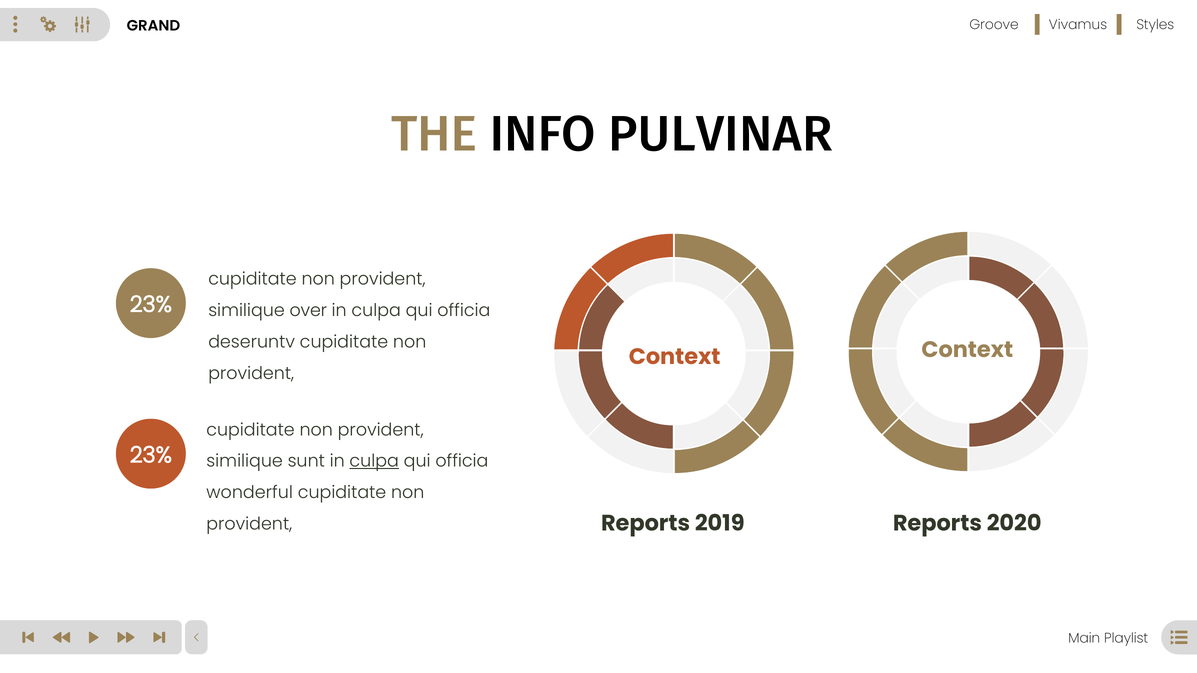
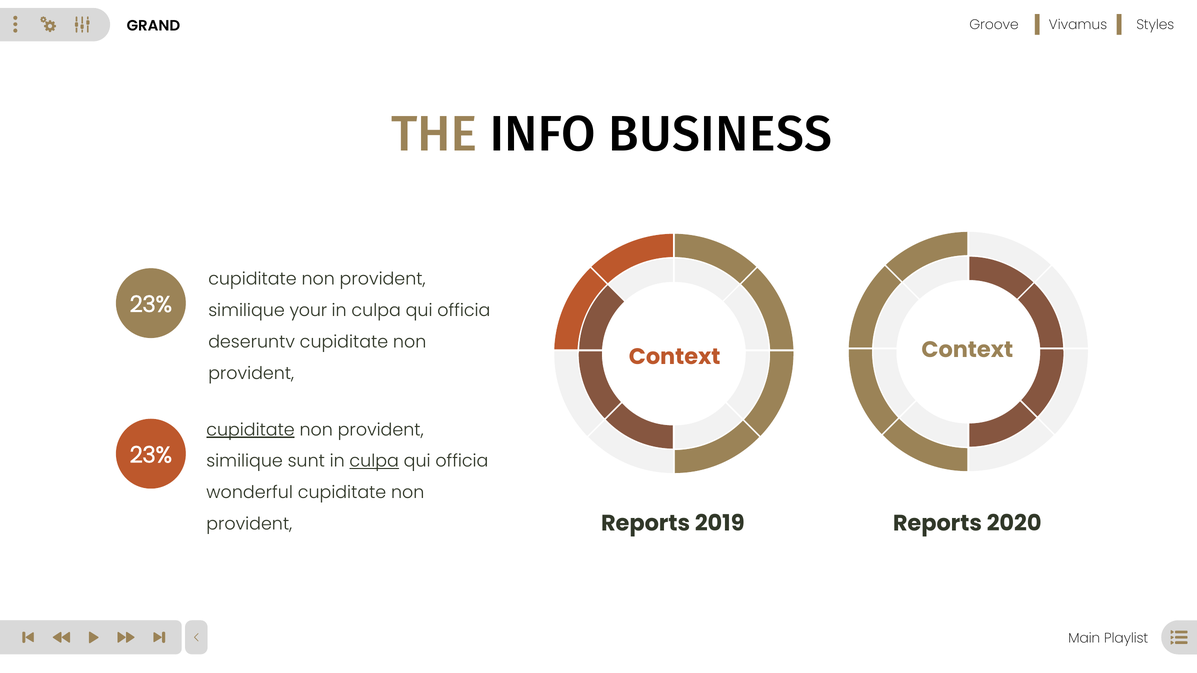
PULVINAR: PULVINAR -> BUSINESS (720, 134)
over: over -> your (308, 311)
cupiditate underline: none -> present (251, 430)
